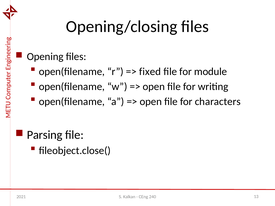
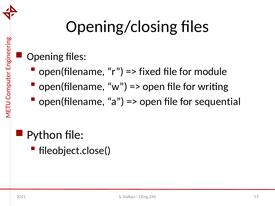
characters: characters -> sequential (218, 102)
Parsing: Parsing -> Python (45, 135)
